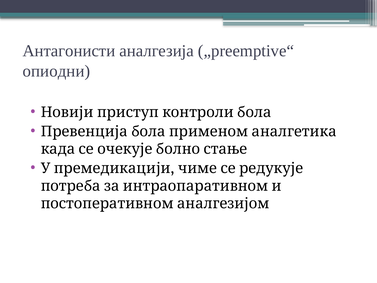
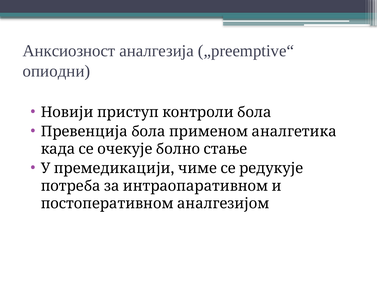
Антагонисти: Антагонисти -> Анксиозност (69, 51)
